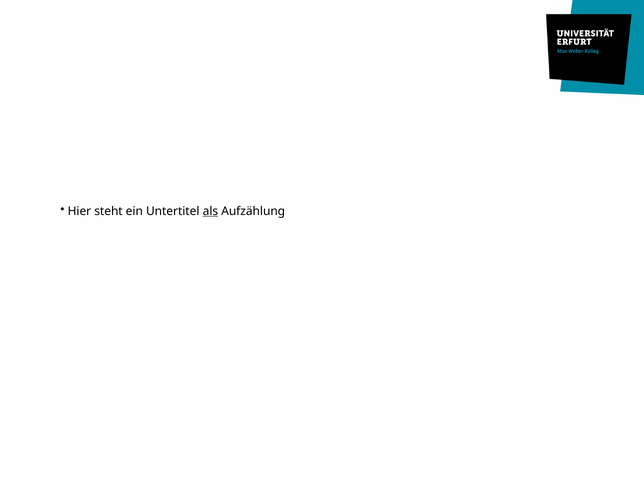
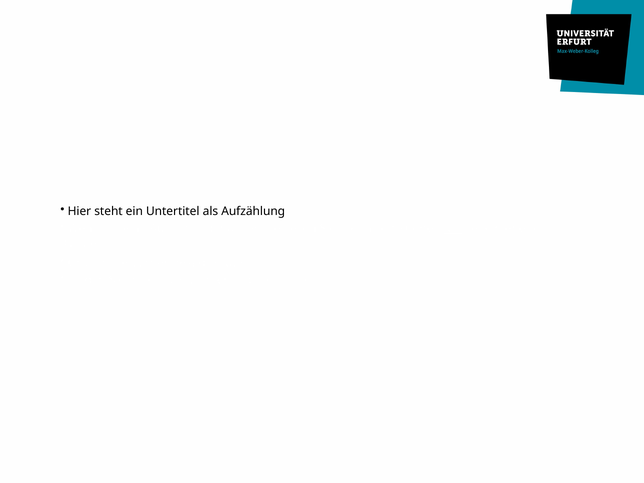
als underline: present -> none (210, 211)
